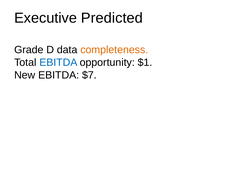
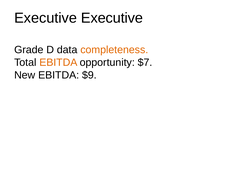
Executive Predicted: Predicted -> Executive (112, 18)
EBITDA colour: blue -> orange (58, 62)
$1: $1 -> $7 (145, 62)
$7: $7 -> $9 (89, 75)
